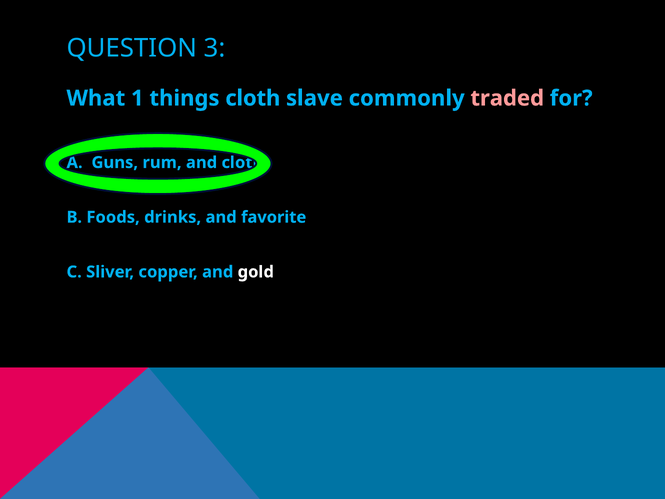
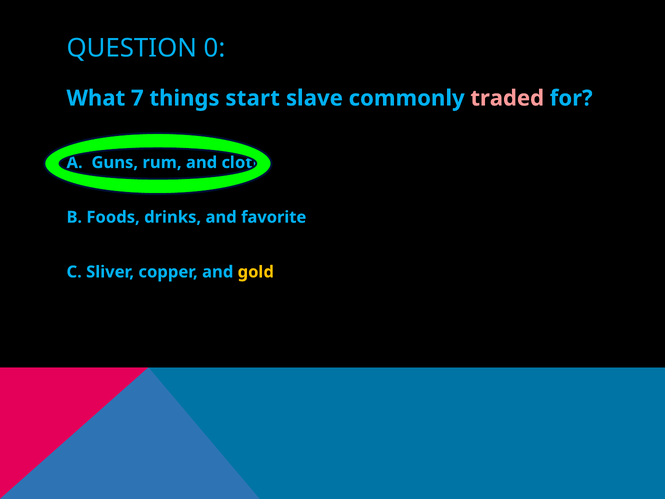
3: 3 -> 0 (214, 48)
1: 1 -> 7 (137, 98)
things cloth: cloth -> start (253, 98)
gold colour: white -> yellow (256, 272)
